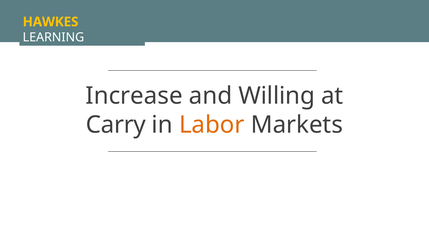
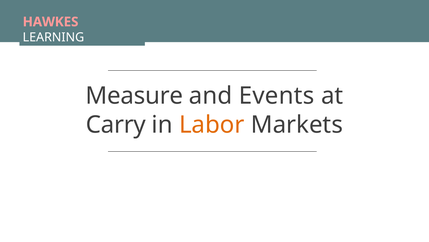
HAWKES colour: yellow -> pink (51, 22)
Increase: Increase -> Measure (134, 96)
Willing: Willing -> Events (277, 96)
